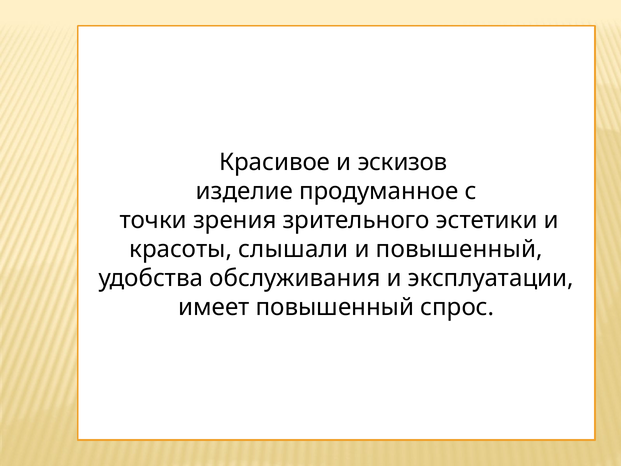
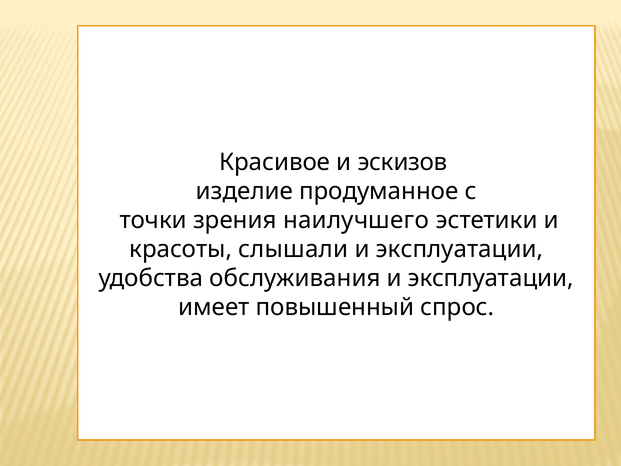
зрительного: зрительного -> наилучшего (356, 220)
повышенный: повышенный -> эксплуатации (459, 249)
